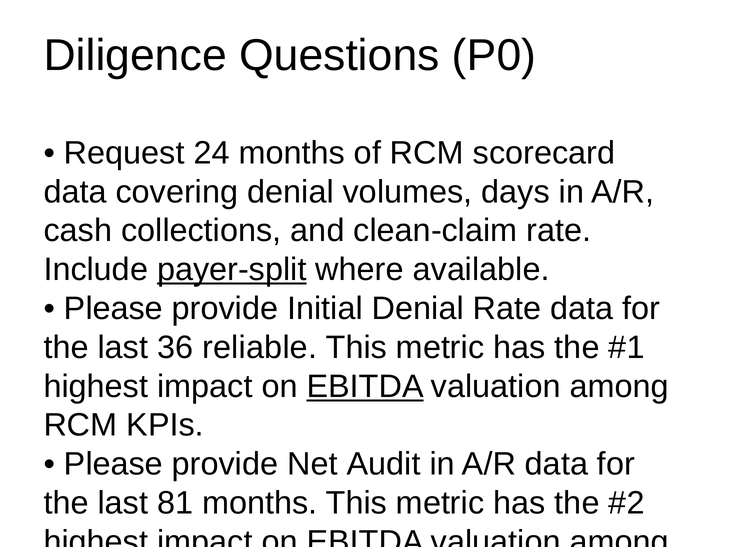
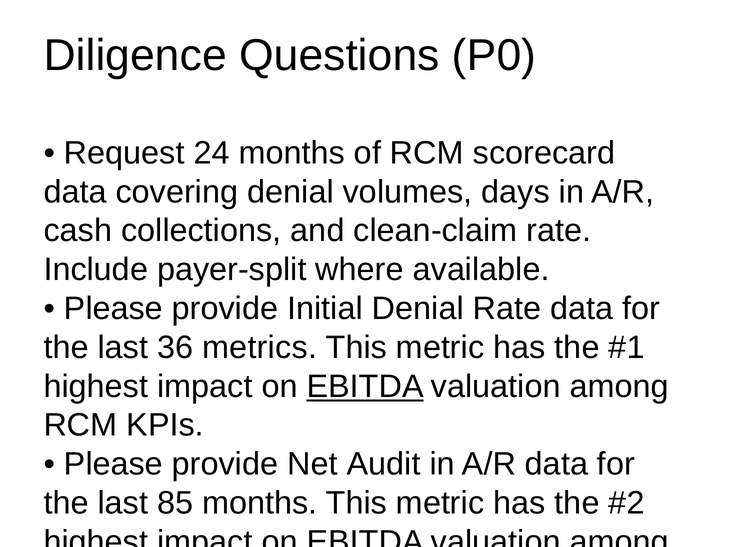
payer-split underline: present -> none (232, 270)
reliable: reliable -> metrics (260, 347)
81: 81 -> 85 (175, 503)
